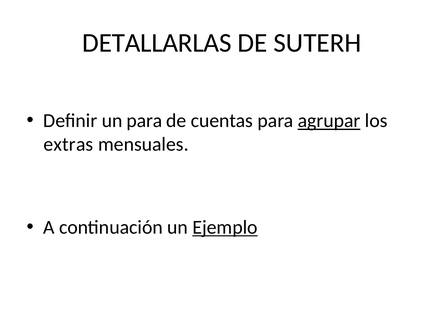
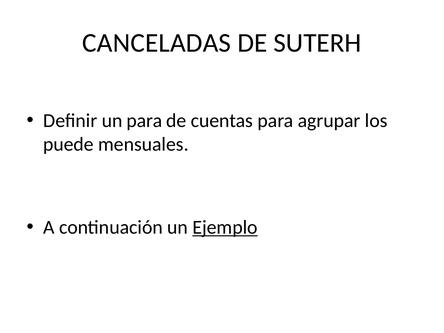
DETALLARLAS: DETALLARLAS -> CANCELADAS (157, 43)
agrupar underline: present -> none (329, 121)
extras: extras -> puede (69, 144)
